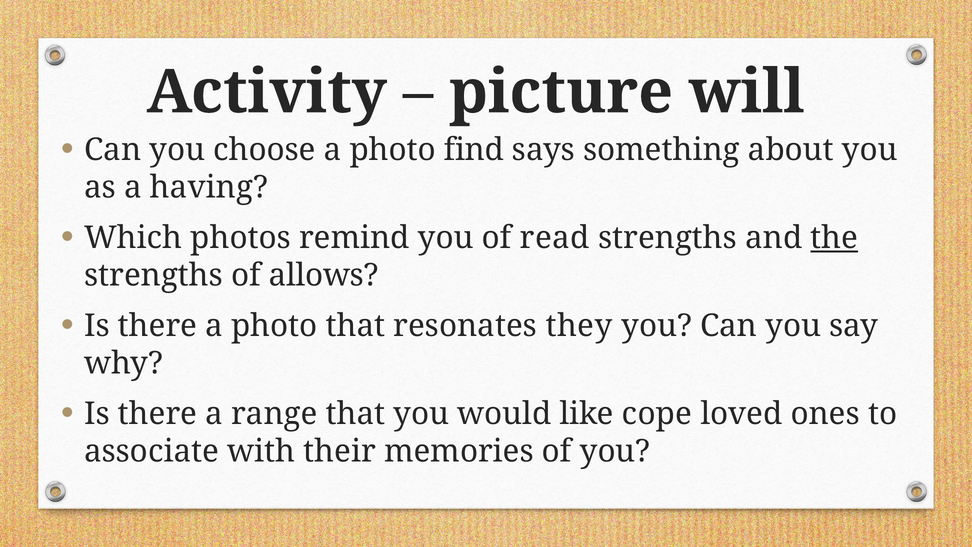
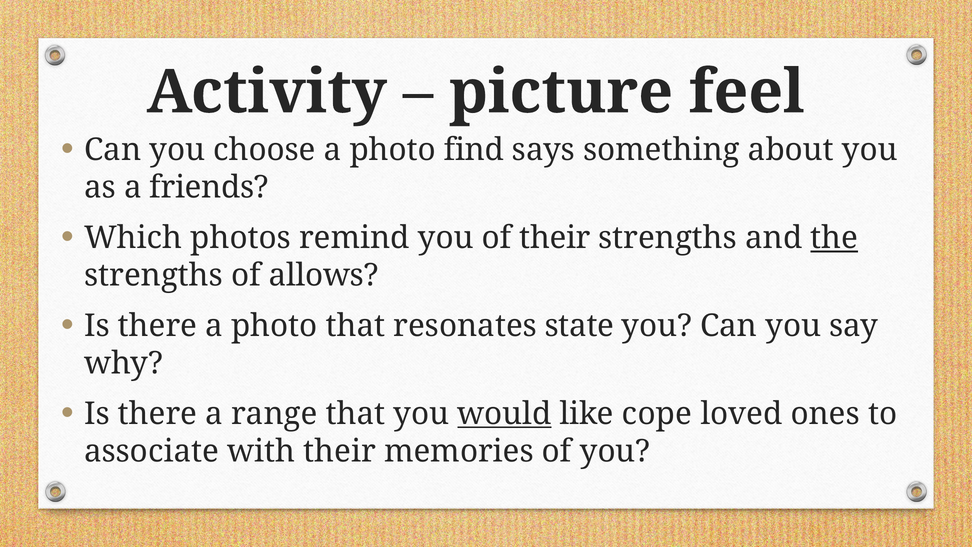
will: will -> feel (747, 92)
having: having -> friends (209, 187)
of read: read -> their (555, 238)
they: they -> state (579, 326)
would underline: none -> present (504, 414)
